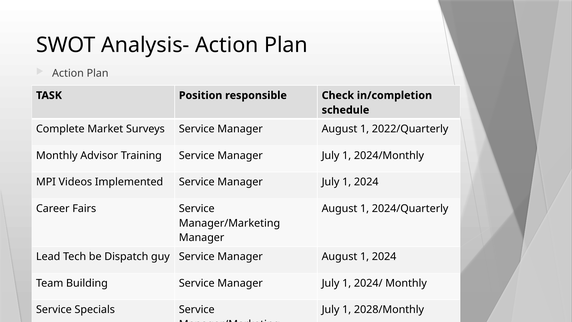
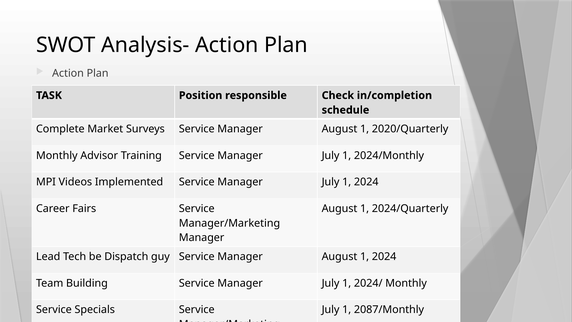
2022/Quarterly: 2022/Quarterly -> 2020/Quarterly (410, 129)
2028/Monthly: 2028/Monthly -> 2087/Monthly (389, 309)
